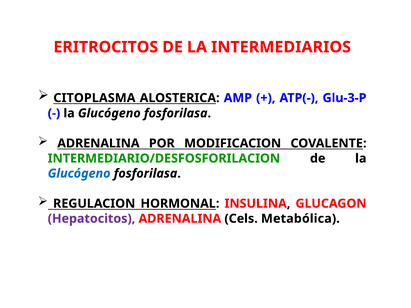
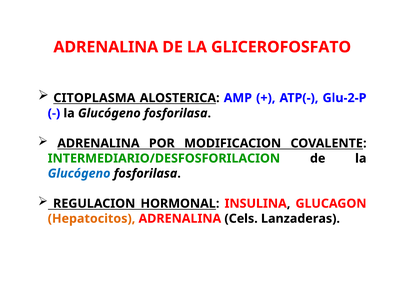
ERITROCITOS: ERITROCITOS -> ADRENALINA (106, 47)
INTERMEDIARIOS: INTERMEDIARIOS -> GLICEROFOSFATO (281, 47)
Glu-3-P: Glu-3-P -> Glu-2-P (345, 98)
Hepatocitos colour: purple -> orange (92, 219)
Metabólica: Metabólica -> Lanzaderas (300, 219)
